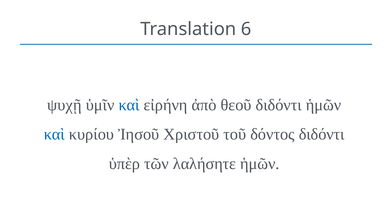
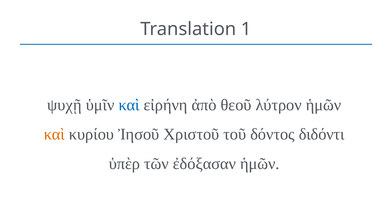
6: 6 -> 1 (246, 29)
θεοῦ διδόντι: διδόντι -> λύτρον (279, 105)
καὶ colour: blue -> orange (54, 135)
λαλήσητε: λαλήσητε -> ἐδόξασαν (204, 164)
